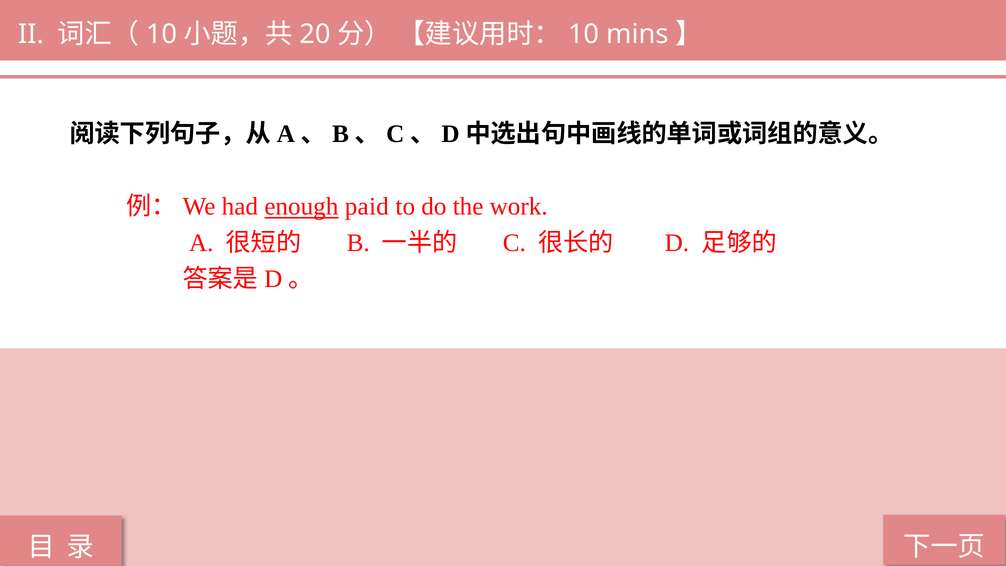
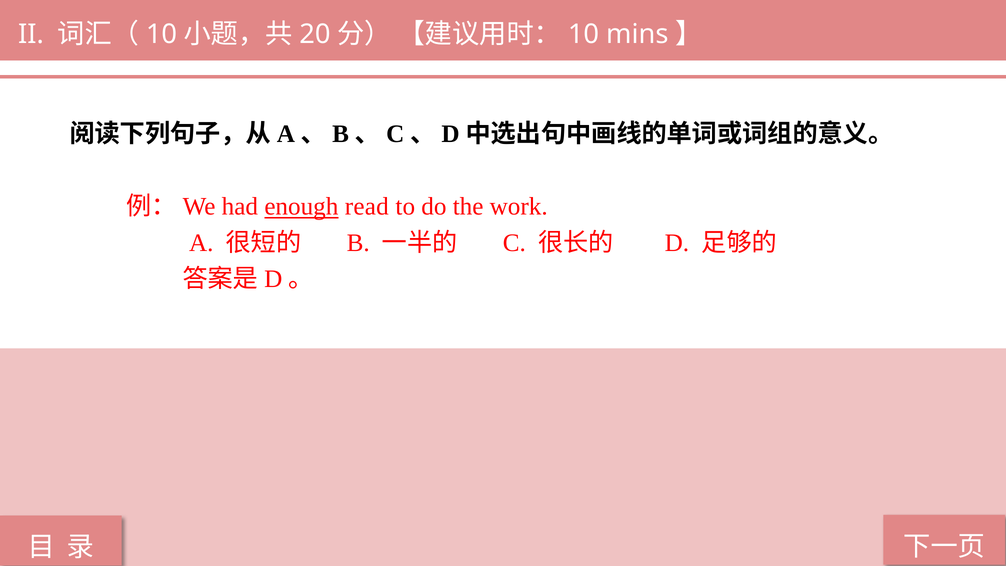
paid: paid -> read (367, 206)
